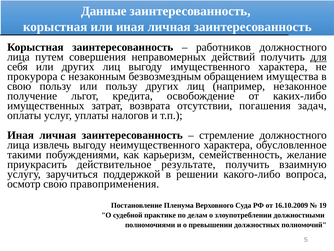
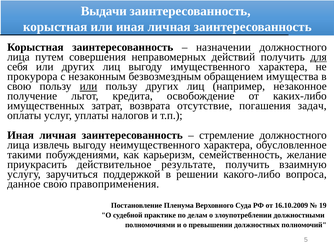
Данные: Данные -> Выдачи (104, 11)
работников: работников -> назначении (223, 47)
или underline: none -> present (88, 86)
отсутствии: отсутствии -> отсутствие (205, 106)
осмотр: осмотр -> данное (24, 184)
